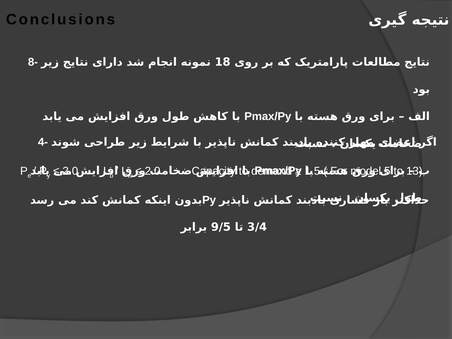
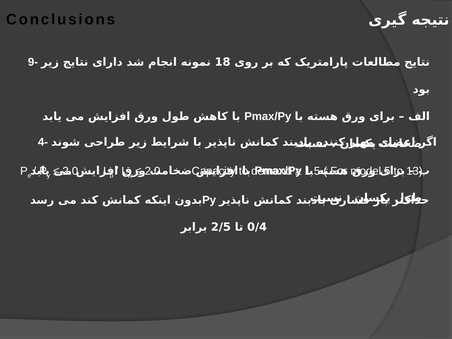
8-: 8- -> 9- (33, 62)
9/5: 9/5 -> 2/5 (221, 227)
3/4: 3/4 -> 0/4 (257, 227)
